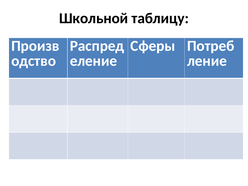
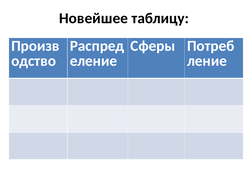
Школьной: Школьной -> Новейшее (94, 18)
